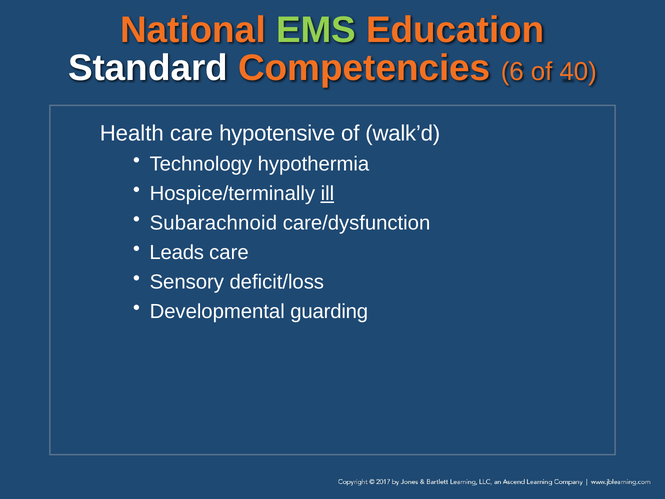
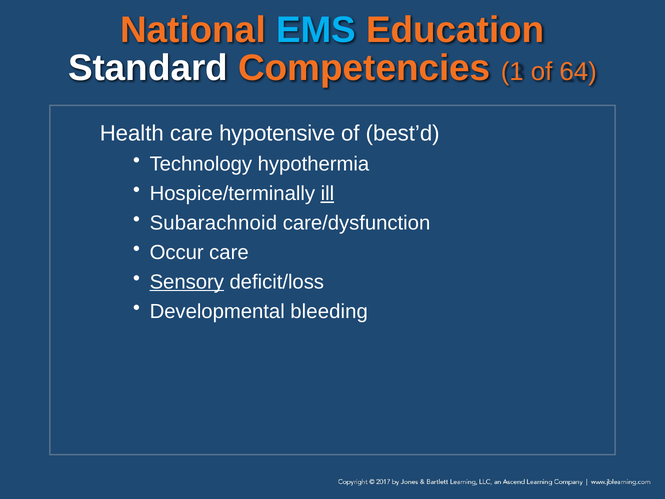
EMS colour: light green -> light blue (316, 30)
6: 6 -> 1 (512, 71)
40: 40 -> 64 (578, 71)
walk’d: walk’d -> best’d (403, 133)
Leads: Leads -> Occur (177, 252)
Sensory underline: none -> present (187, 282)
guarding: guarding -> bleeding (329, 311)
